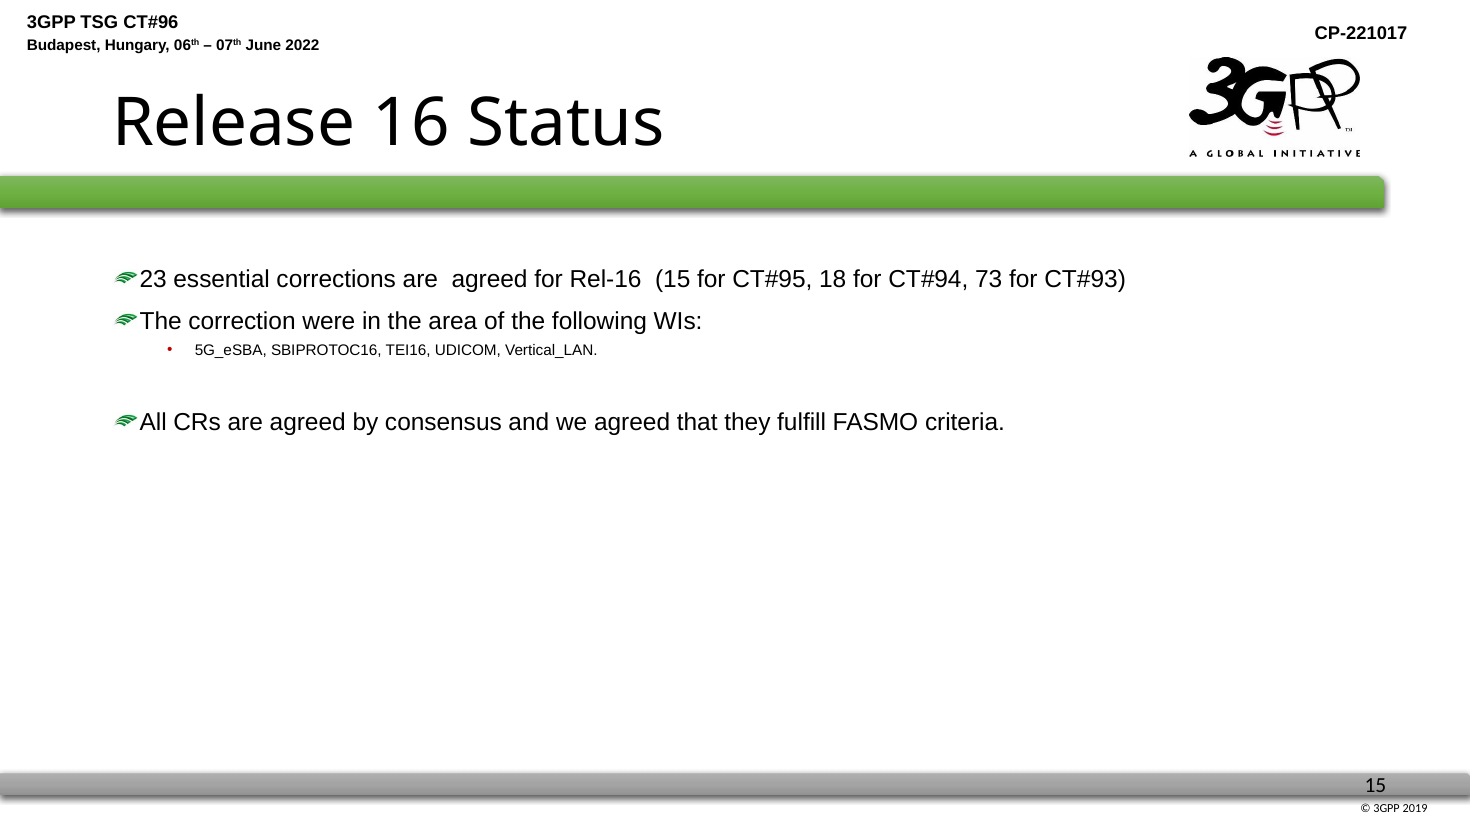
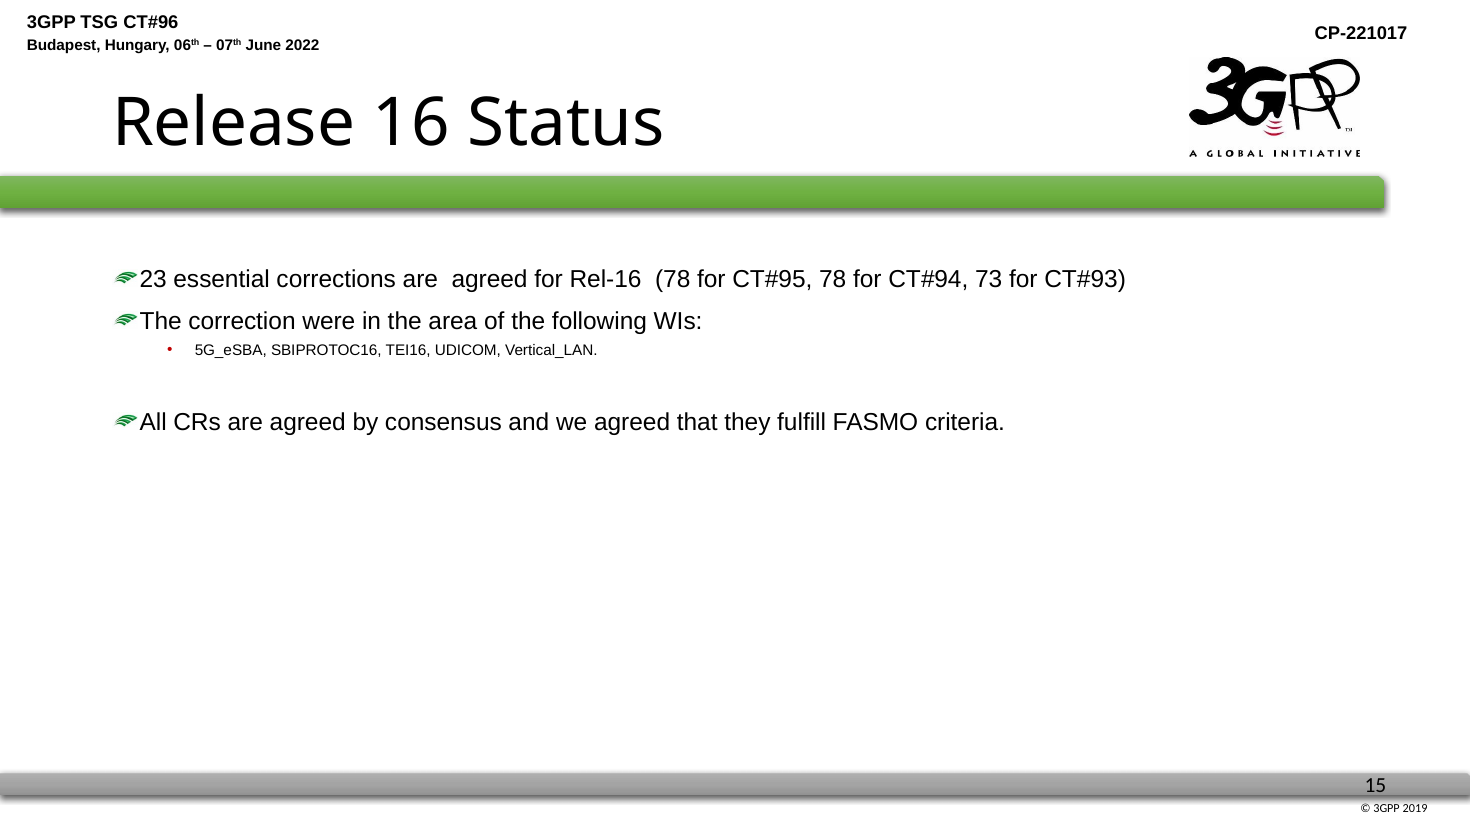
Rel-16 15: 15 -> 78 (673, 279)
18: 18 -> 78 (833, 279)
